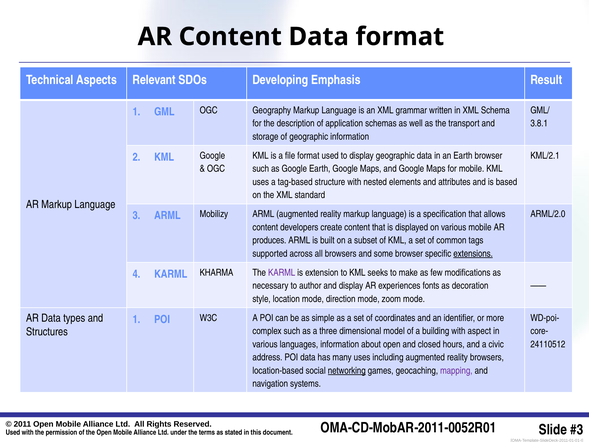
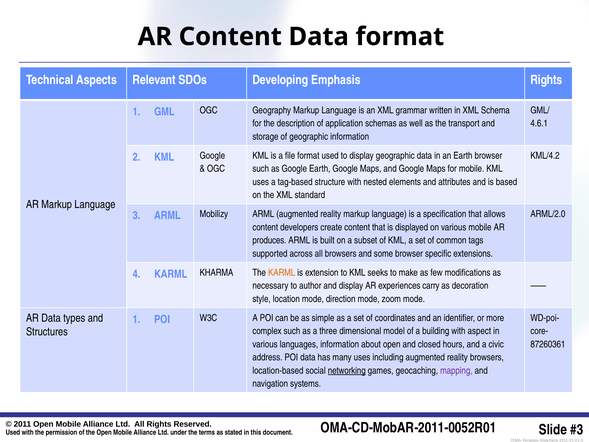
Emphasis Result: Result -> Rights (546, 80)
3.8.1: 3.8.1 -> 4.6.1 (539, 123)
KML/2.1: KML/2.1 -> KML/4.2 (545, 156)
extensions underline: present -> none (473, 253)
KARML colour: purple -> orange (282, 272)
fonts: fonts -> carry (431, 286)
24110512: 24110512 -> 87260361 (548, 344)
